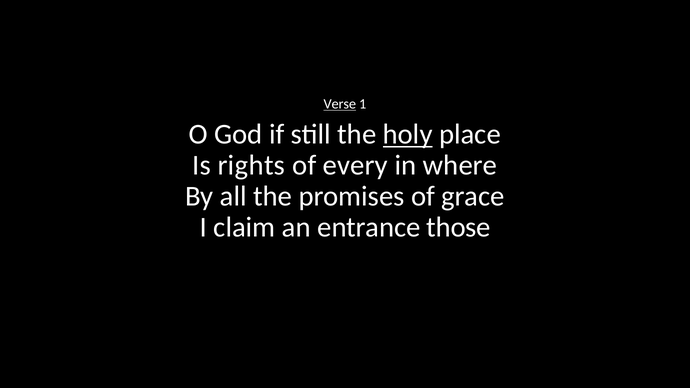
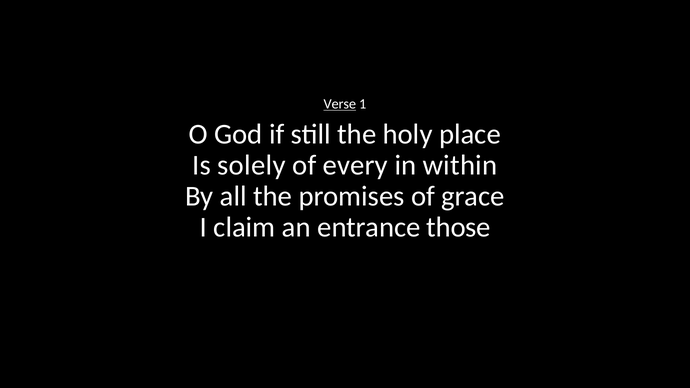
holy underline: present -> none (408, 134)
rights: rights -> solely (251, 165)
where: where -> within (460, 165)
